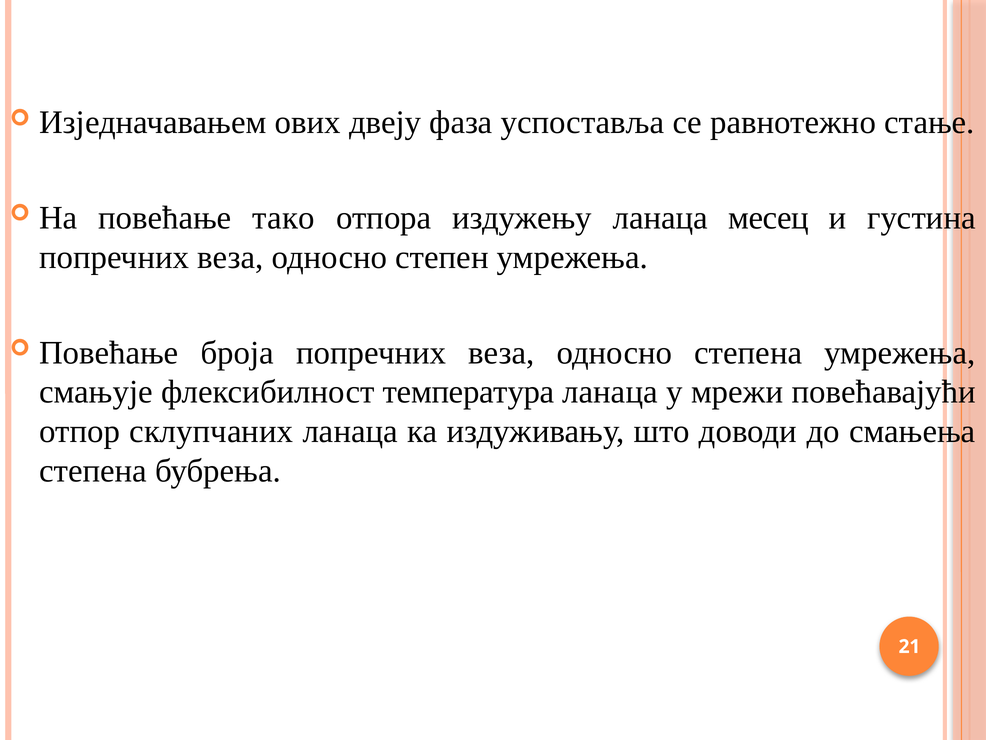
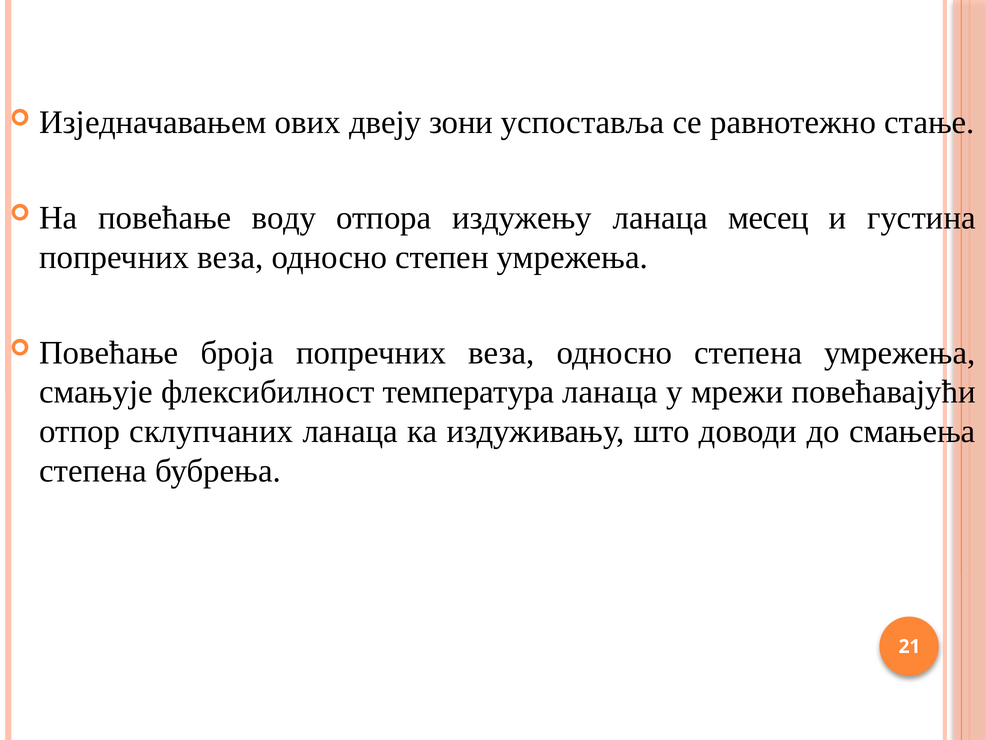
фаза: фаза -> зони (461, 122)
тако: тако -> воду (284, 218)
